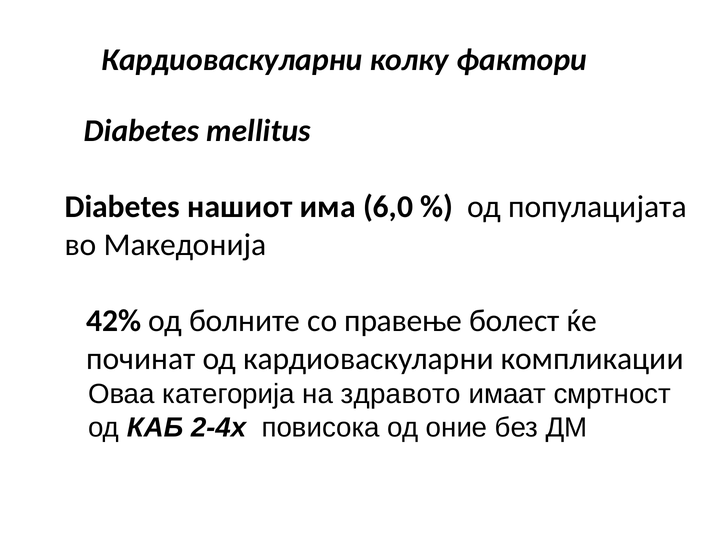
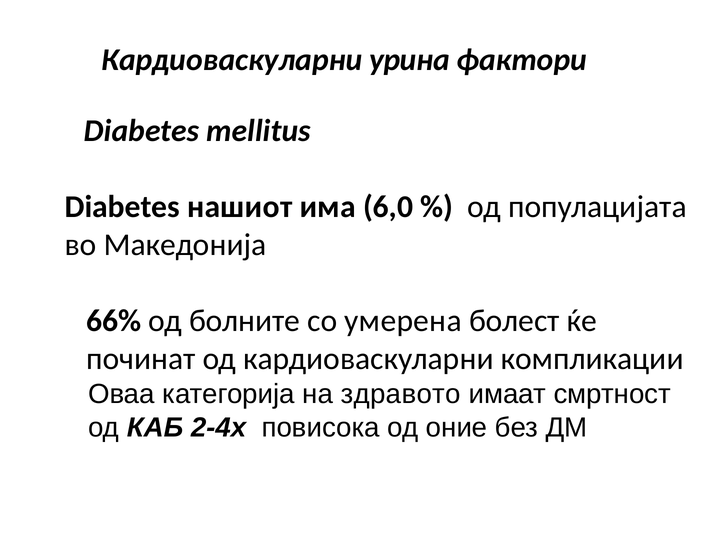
колку: колку -> урина (409, 60)
42%: 42% -> 66% (114, 321)
правење: правење -> умерена (403, 321)
